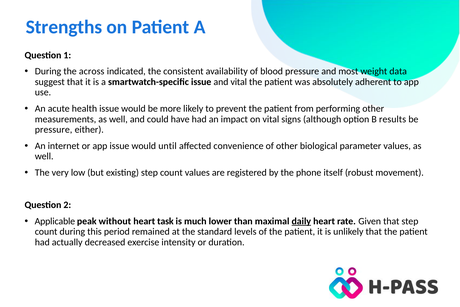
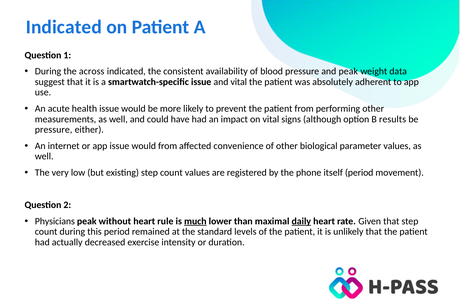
Strengths: Strengths -> Indicated (64, 27)
and most: most -> peak (348, 71)
would until: until -> from (168, 146)
itself robust: robust -> period (359, 172)
Applicable: Applicable -> Physicians (55, 221)
task: task -> rule (165, 221)
much underline: none -> present (195, 221)
